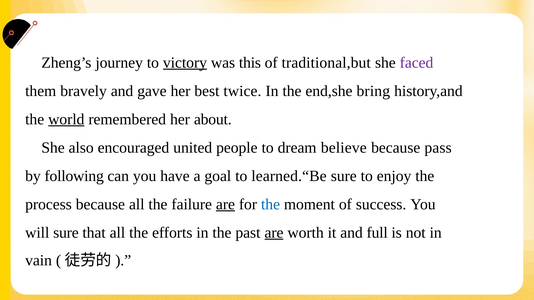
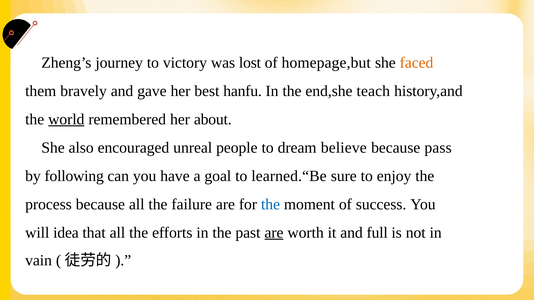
victory underline: present -> none (185, 63)
this: this -> lost (250, 63)
traditional,but: traditional,but -> homepage,but (326, 63)
faced colour: purple -> orange (417, 63)
twice: twice -> hanfu (243, 91)
bring: bring -> teach (373, 91)
united: united -> unreal (193, 148)
are underline: present -> none (225, 205)
will sure: sure -> idea (66, 233)
